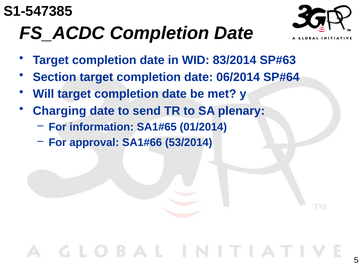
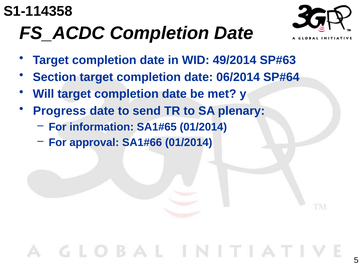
S1-547385: S1-547385 -> S1-114358 (38, 11)
83/2014: 83/2014 -> 49/2014 (235, 60)
Charging: Charging -> Progress (60, 111)
53/2014: 53/2014 -> 01/2014 (189, 142)
